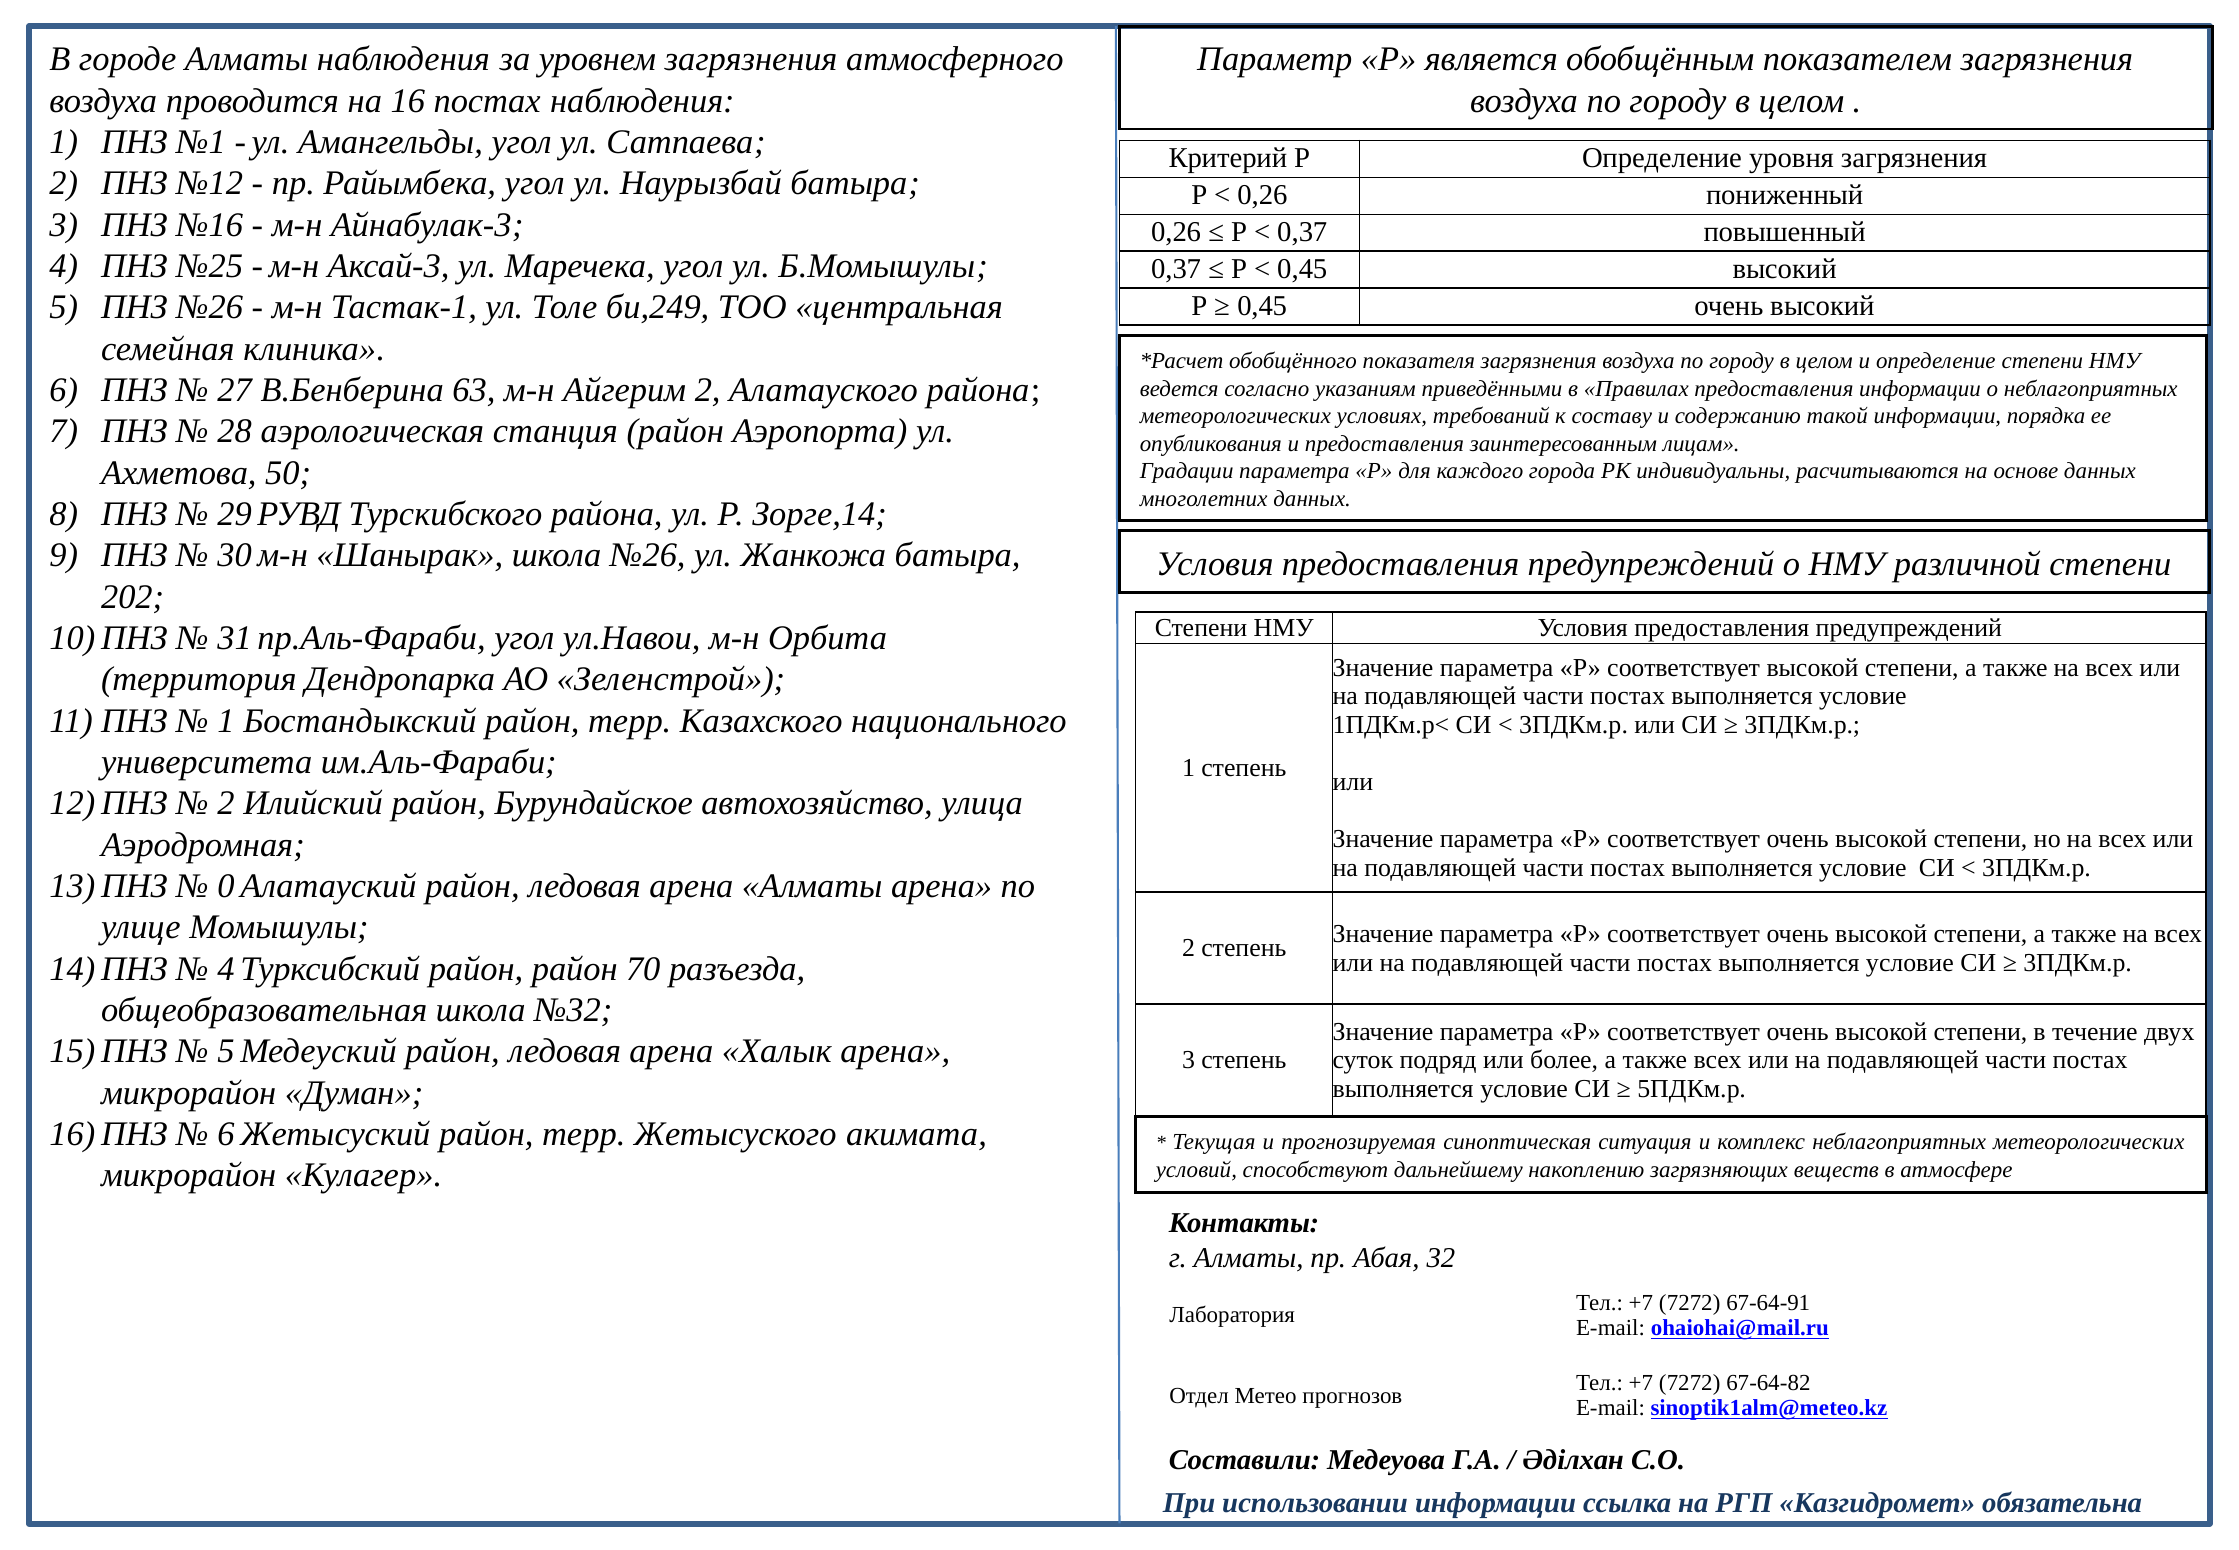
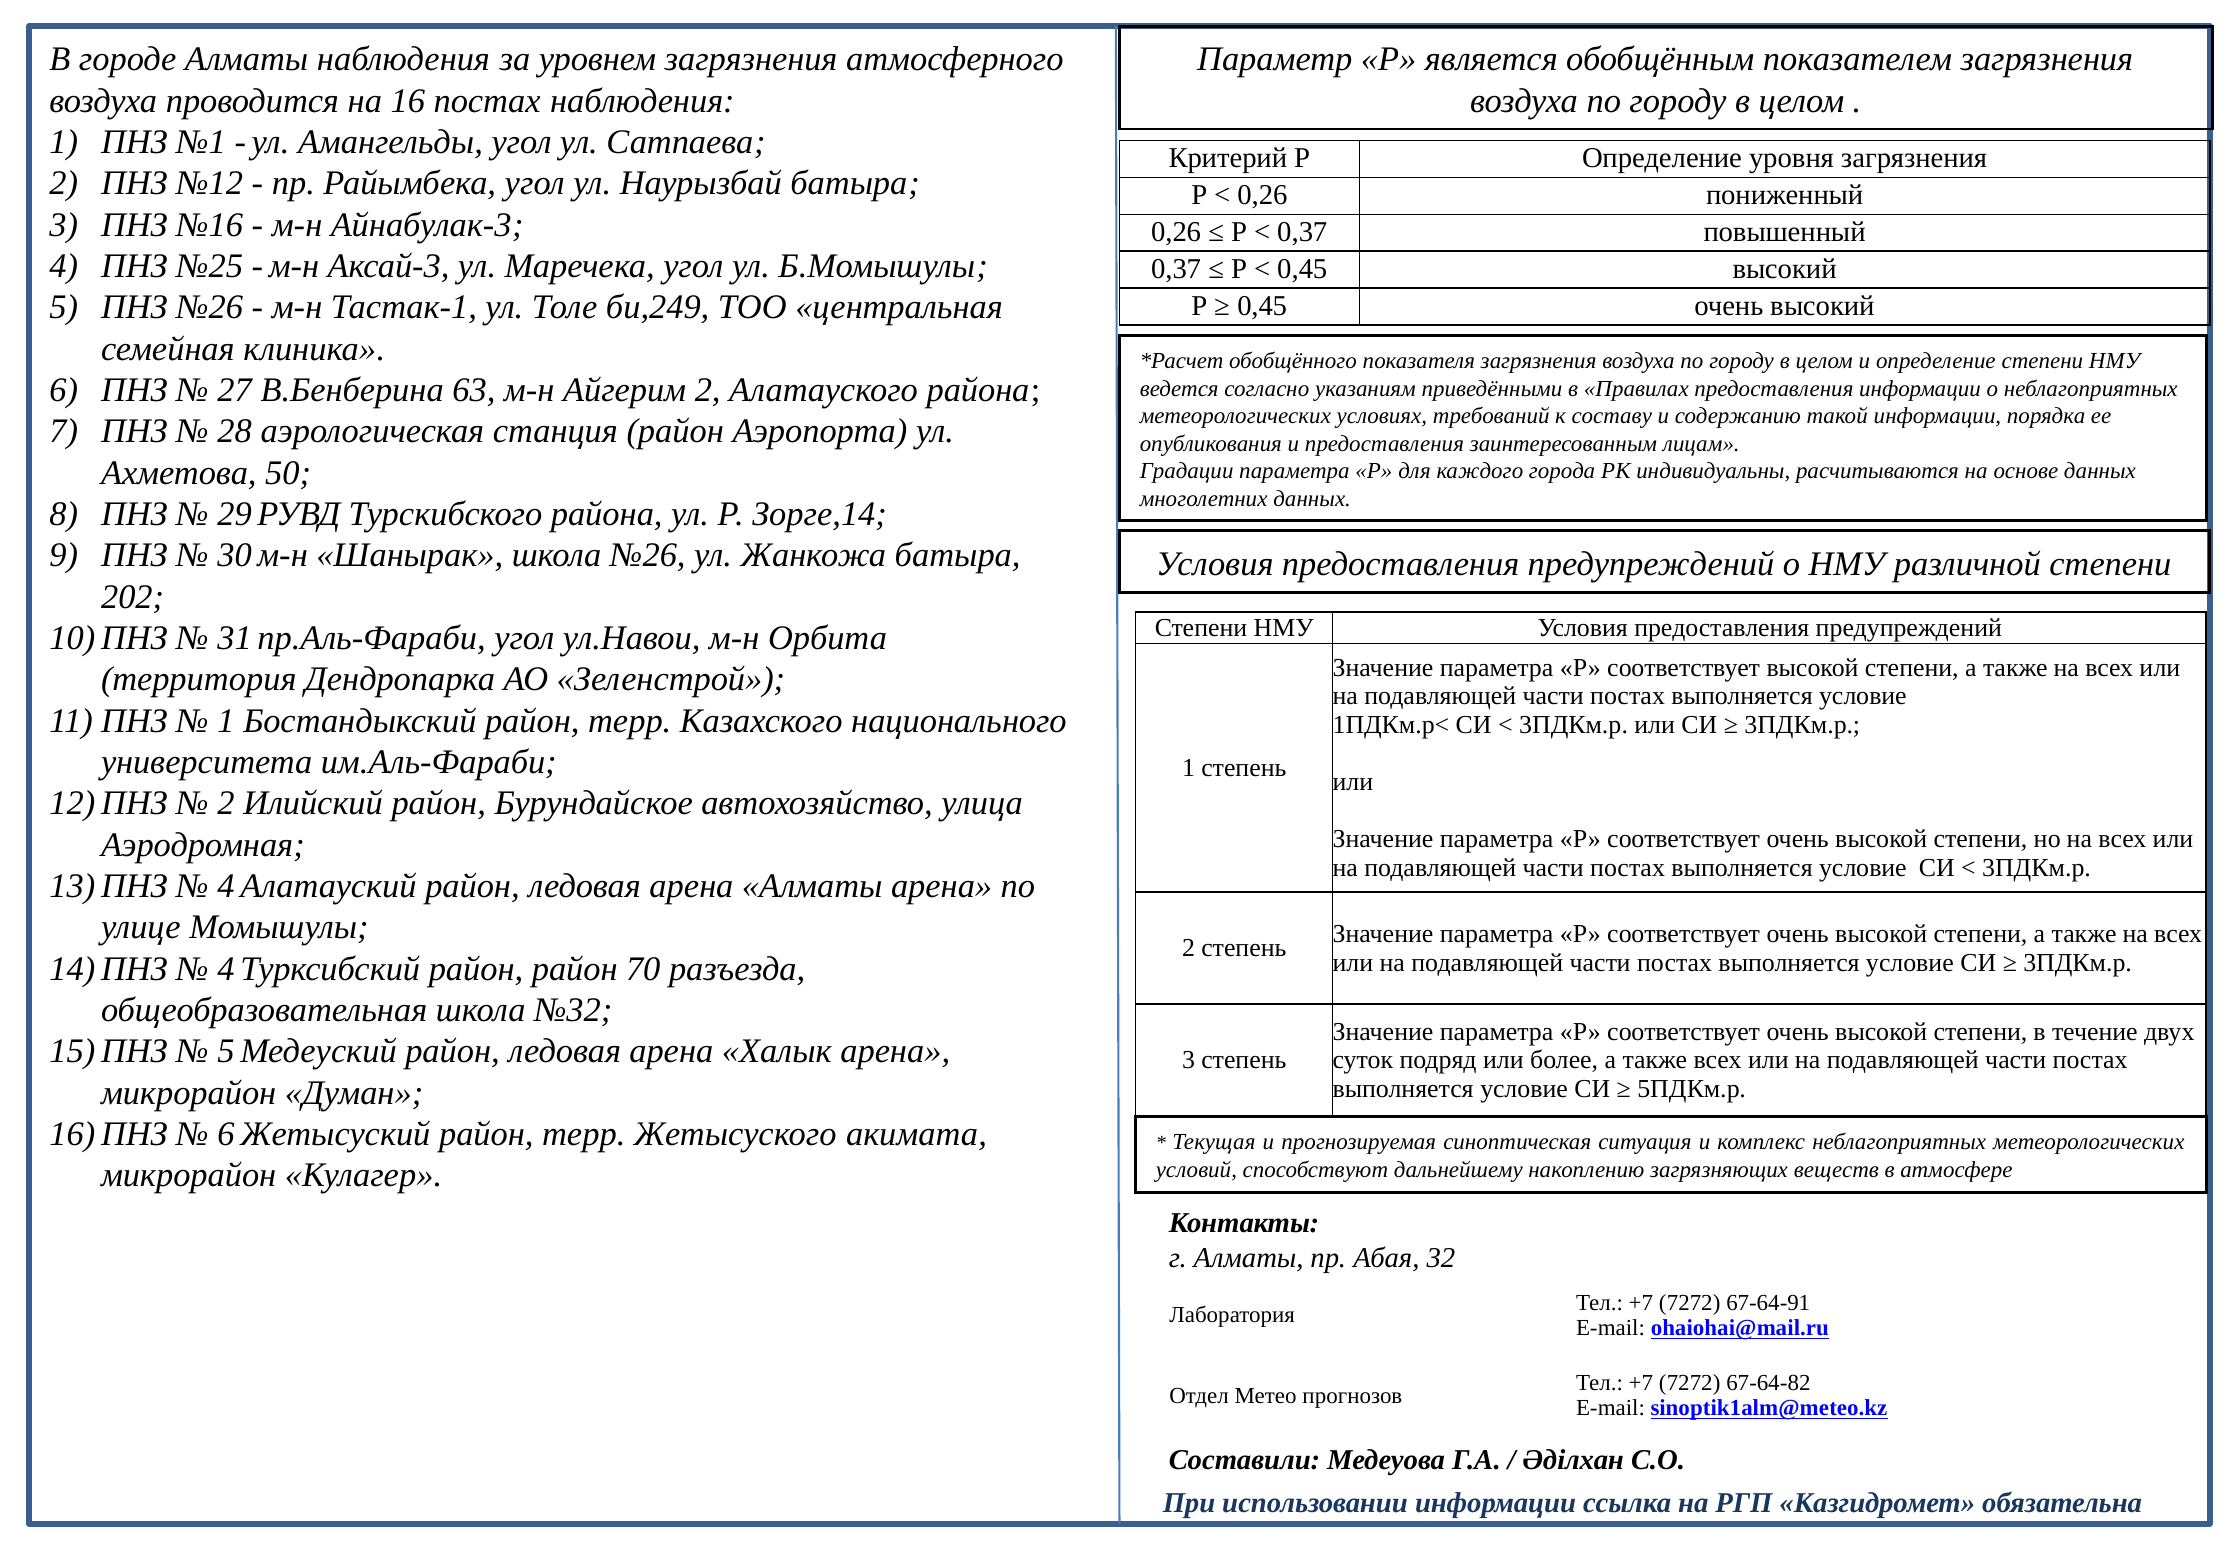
0: 0 -> 4 (226, 886)
